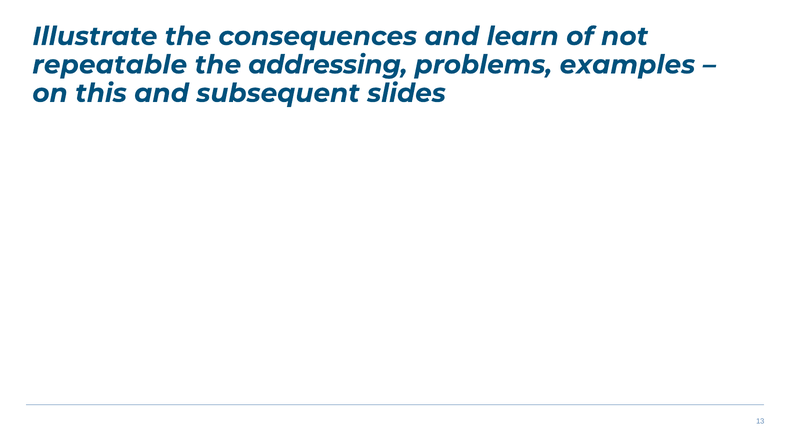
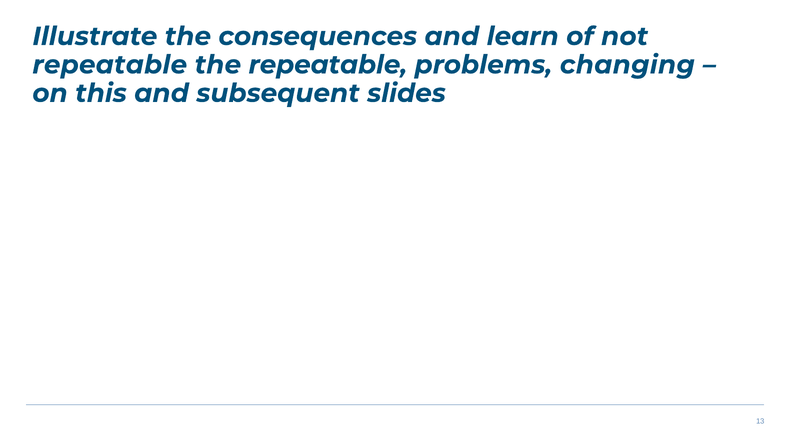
the addressing: addressing -> repeatable (328, 65)
examples: examples -> changing (627, 65)
